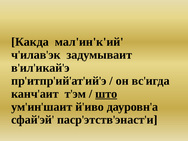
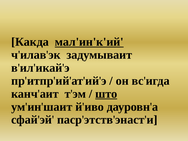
мал'ин'к'ий underline: none -> present (89, 42)
